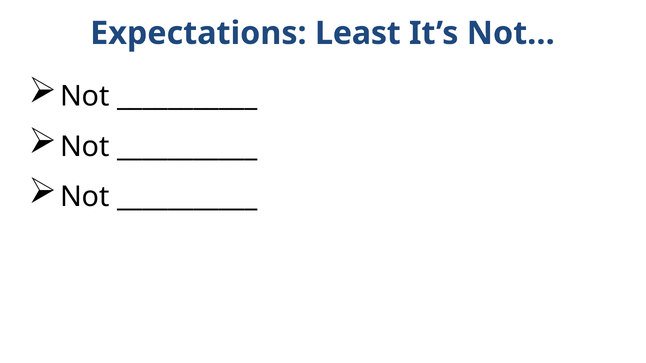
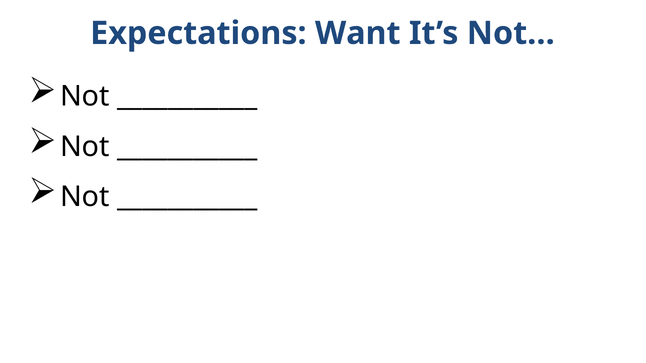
Least: Least -> Want (358, 33)
